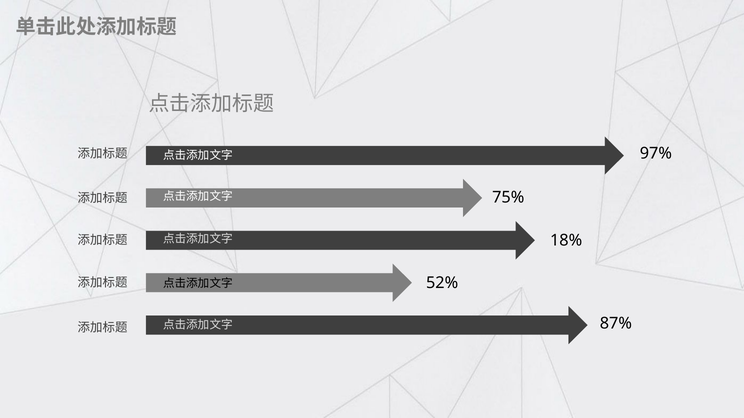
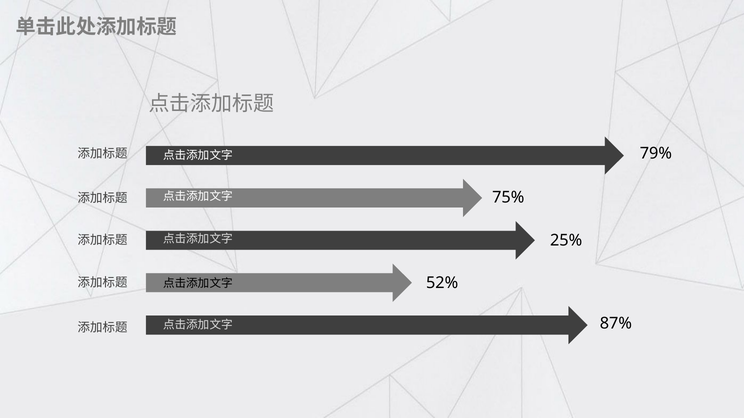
97%: 97% -> 79% (656, 154)
18%: 18% -> 25% (566, 240)
